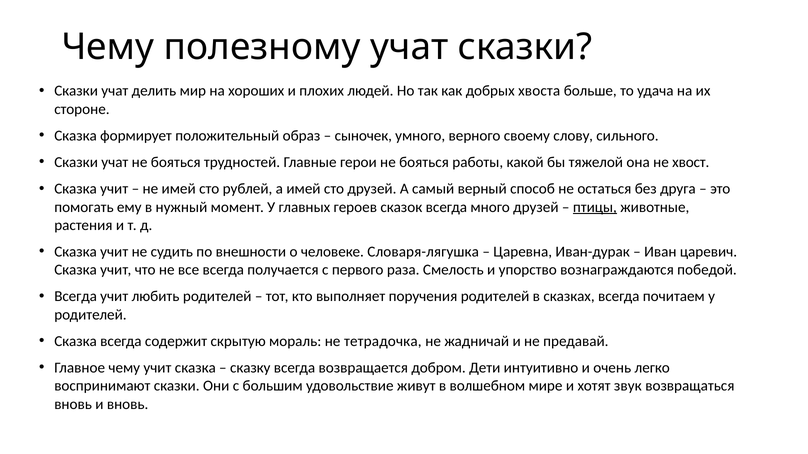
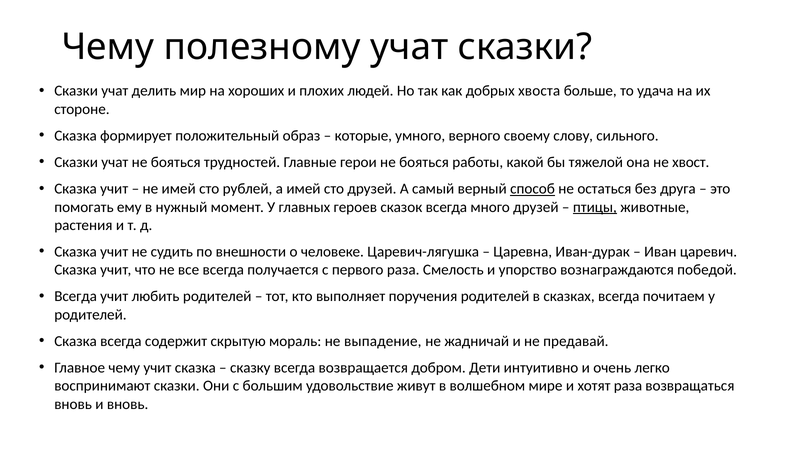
сыночек: сыночек -> которые (363, 136)
способ underline: none -> present (533, 189)
Словаря-лягушка: Словаря-лягушка -> Царевич-лягушка (423, 252)
тетрадочка: тетрадочка -> выпадение (383, 342)
хотят звук: звук -> раза (628, 386)
